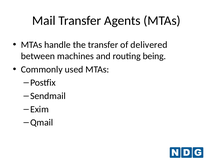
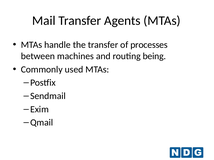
delivered: delivered -> processes (149, 45)
